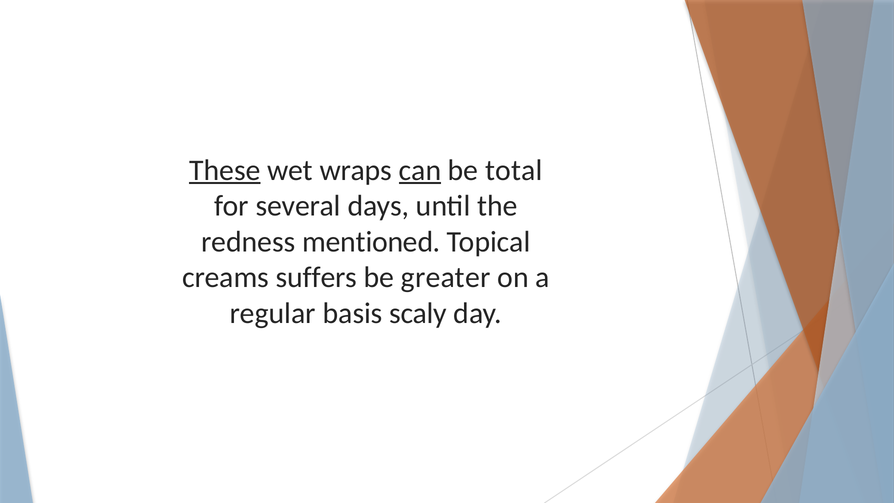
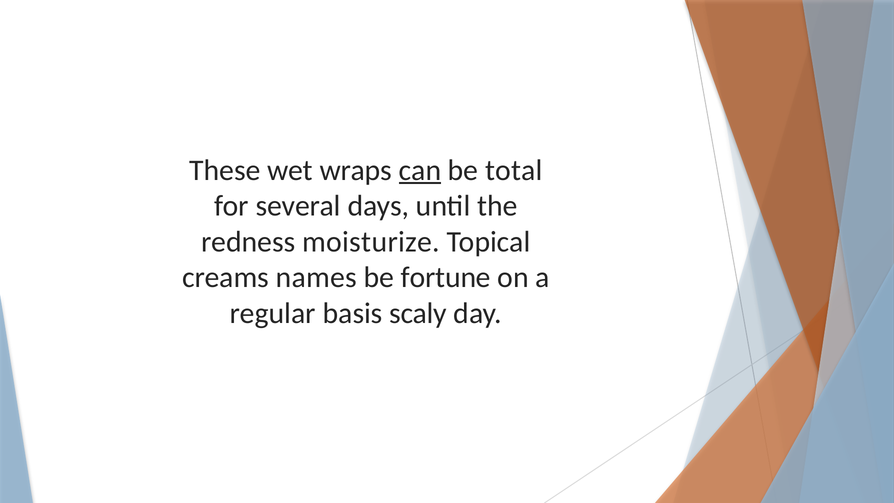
These underline: present -> none (225, 170)
mentioned: mentioned -> moisturize (371, 242)
suffers: suffers -> names (316, 278)
greater: greater -> fortune (446, 278)
